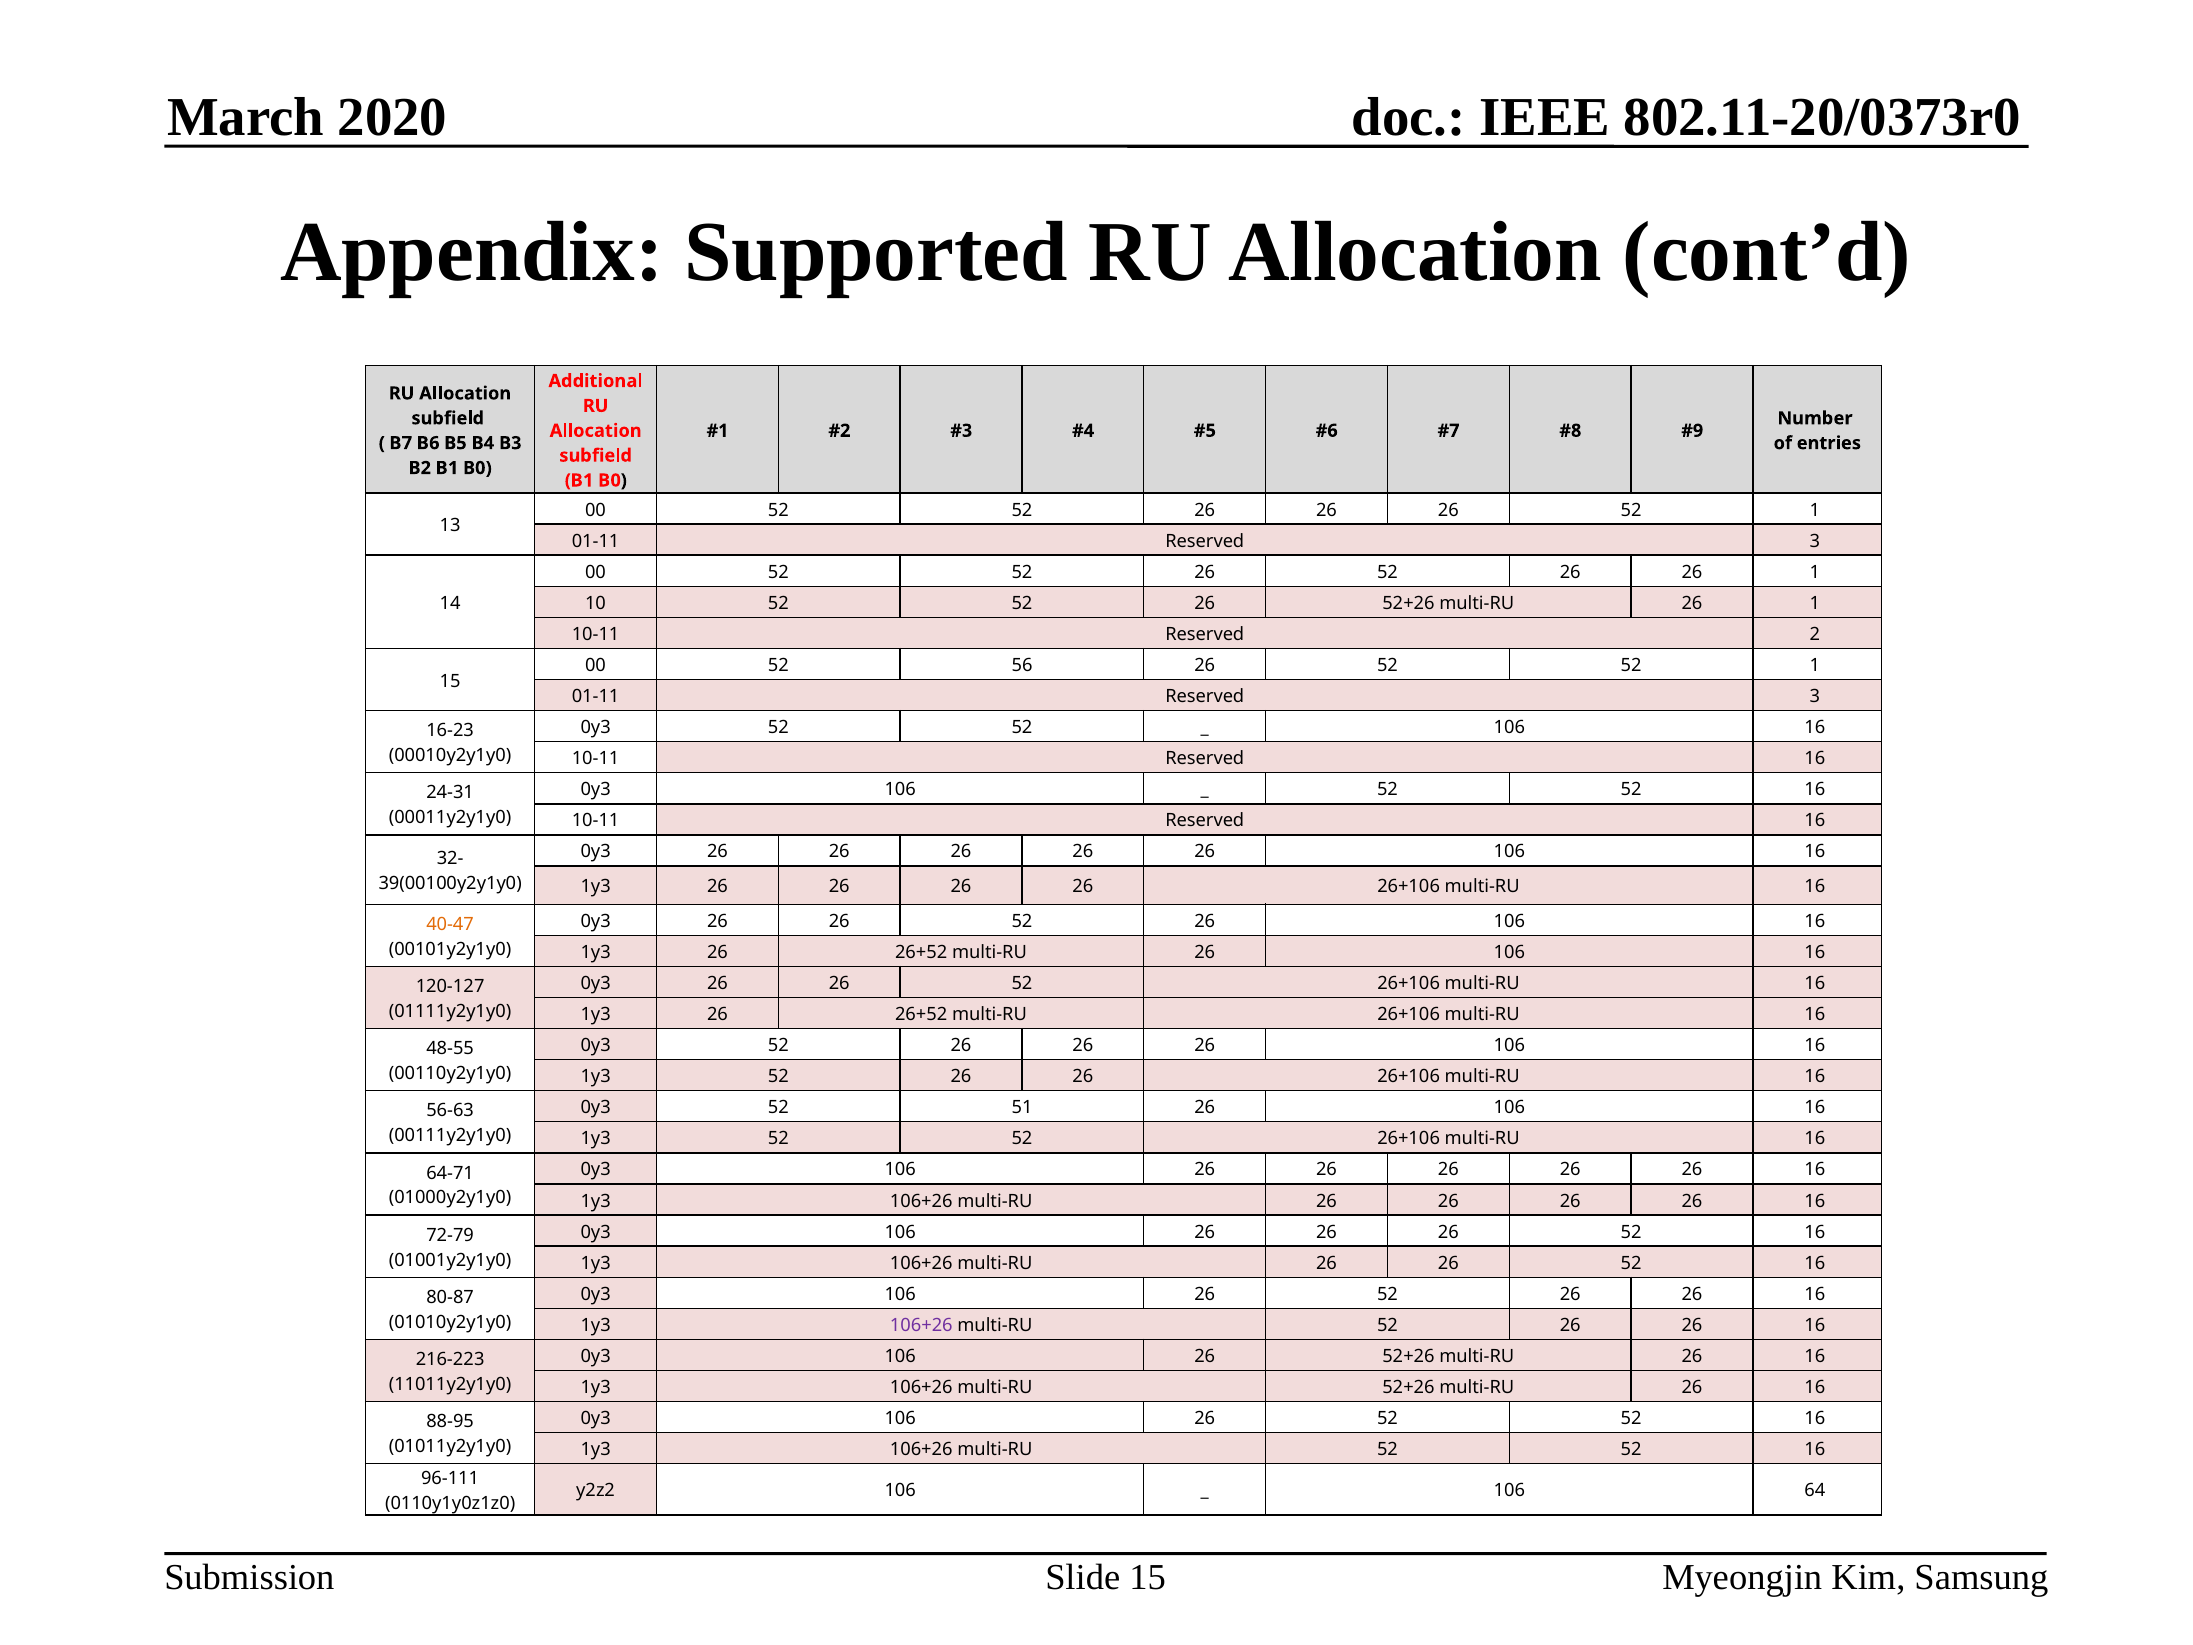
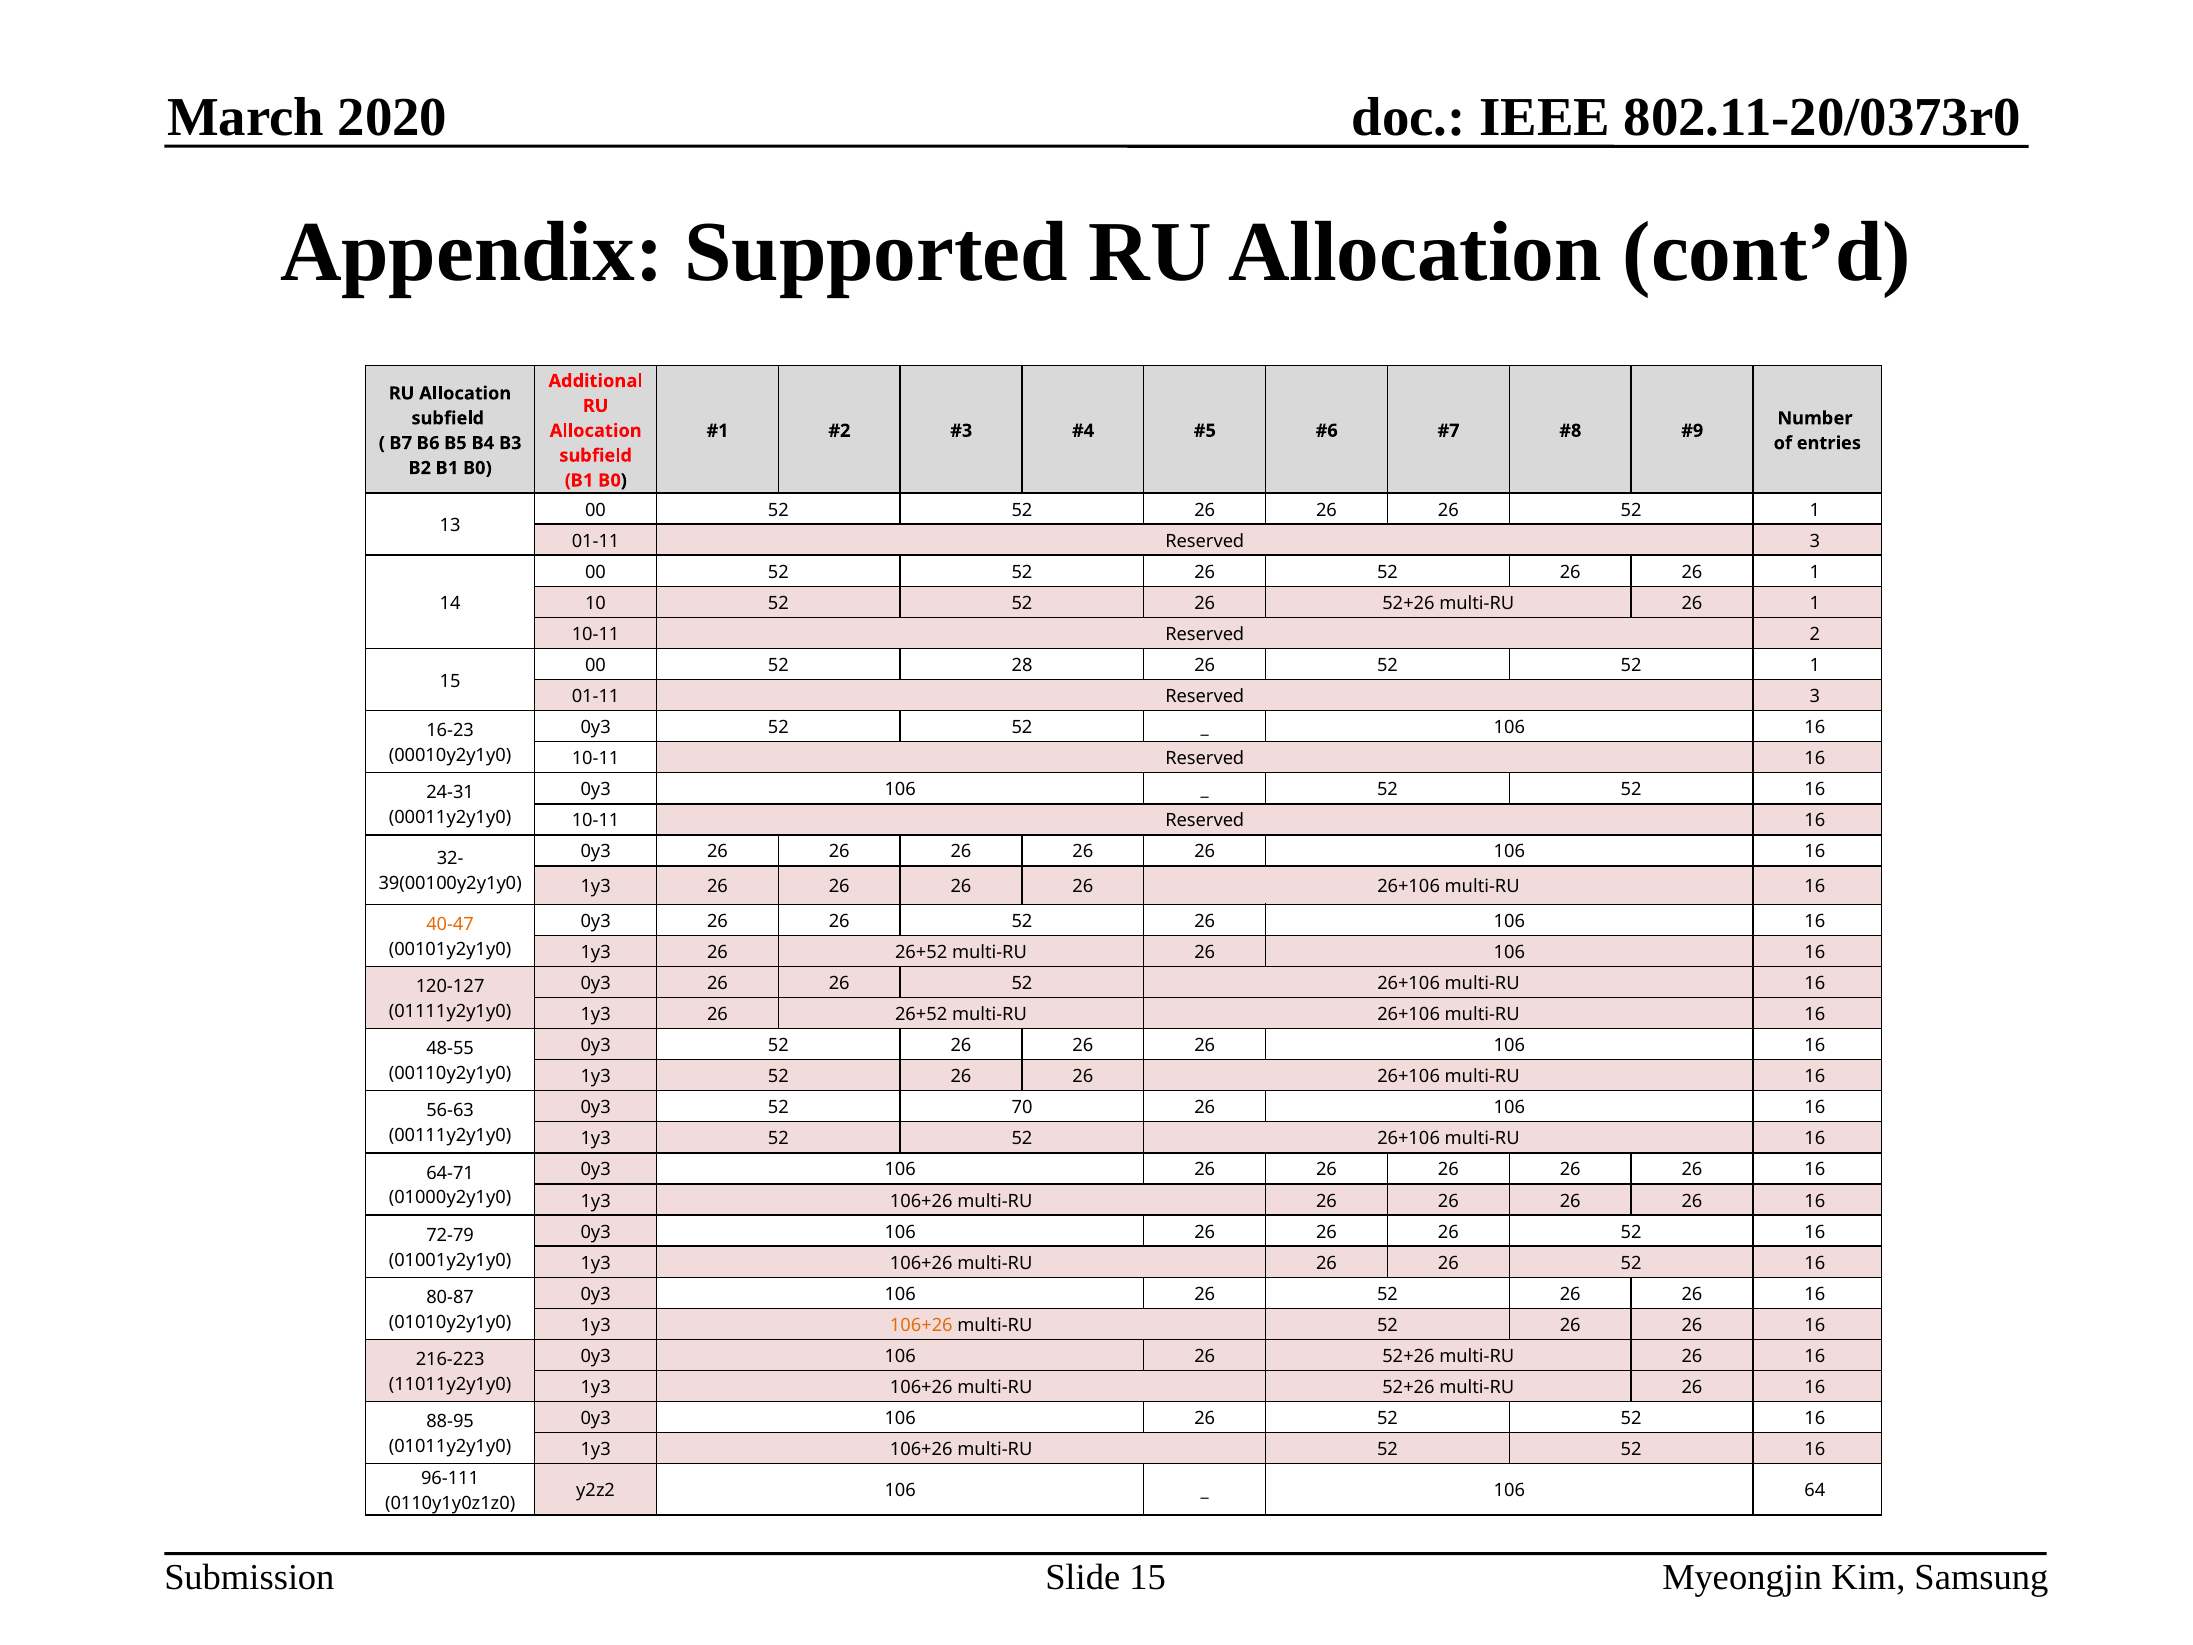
56: 56 -> 28 (1022, 665)
51: 51 -> 70 (1022, 1108)
106+26 colour: purple -> orange (921, 1325)
